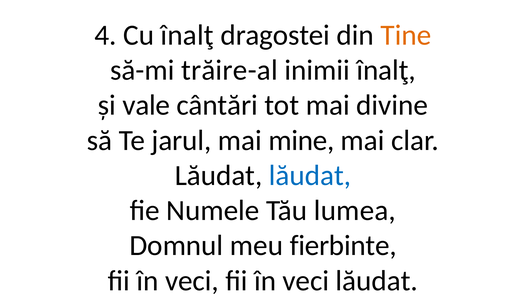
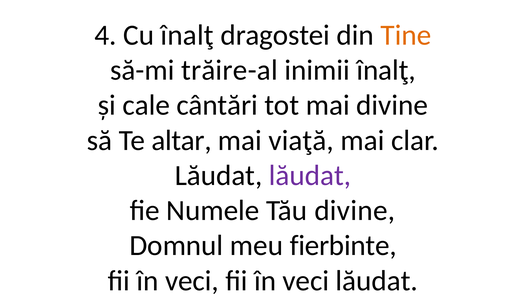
vale: vale -> cale (146, 105)
jarul: jarul -> altar (182, 140)
mine: mine -> viaţă (301, 140)
lăudat colour: blue -> purple (310, 175)
Tău lumea: lumea -> divine (355, 210)
